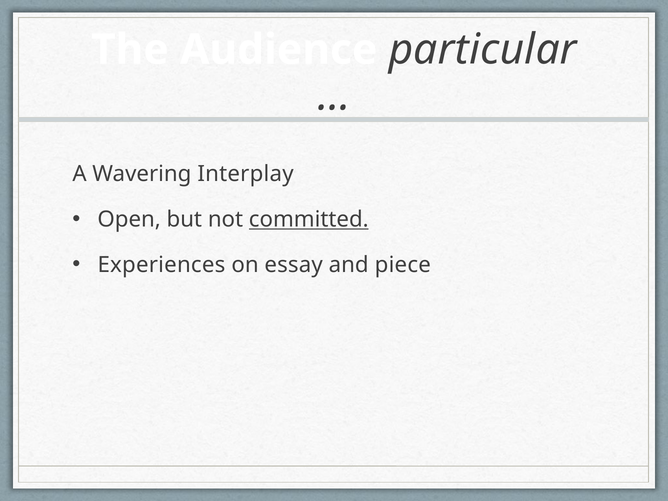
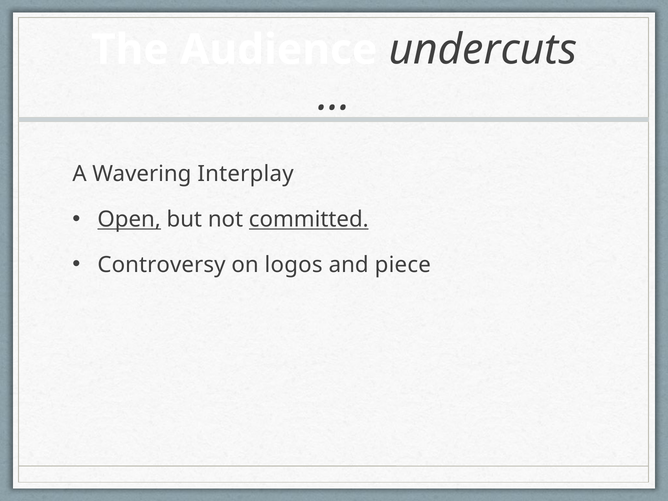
particular: particular -> undercuts (483, 50)
Open underline: none -> present (129, 219)
Experiences: Experiences -> Controversy (161, 265)
essay: essay -> logos (294, 265)
